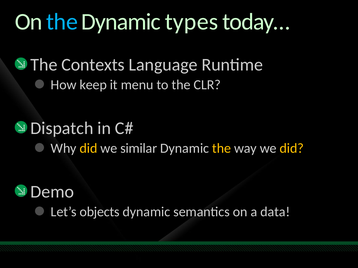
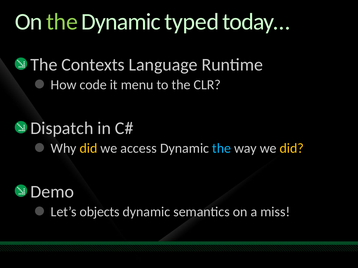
the colour: light blue -> light green (62, 22)
types: types -> typed (192, 22)
keep: keep -> code (93, 85)
similar: similar -> access (139, 149)
the colour: yellow -> light blue (222, 149)
data: data -> miss (275, 212)
